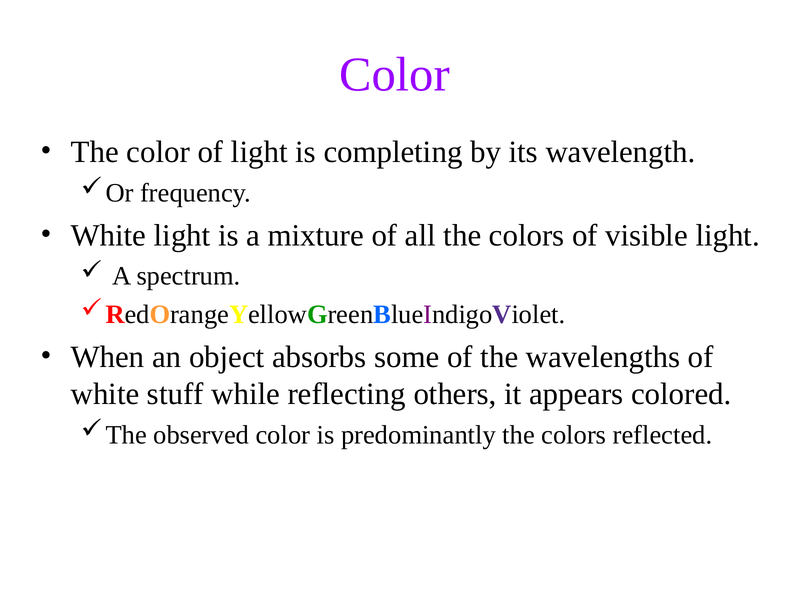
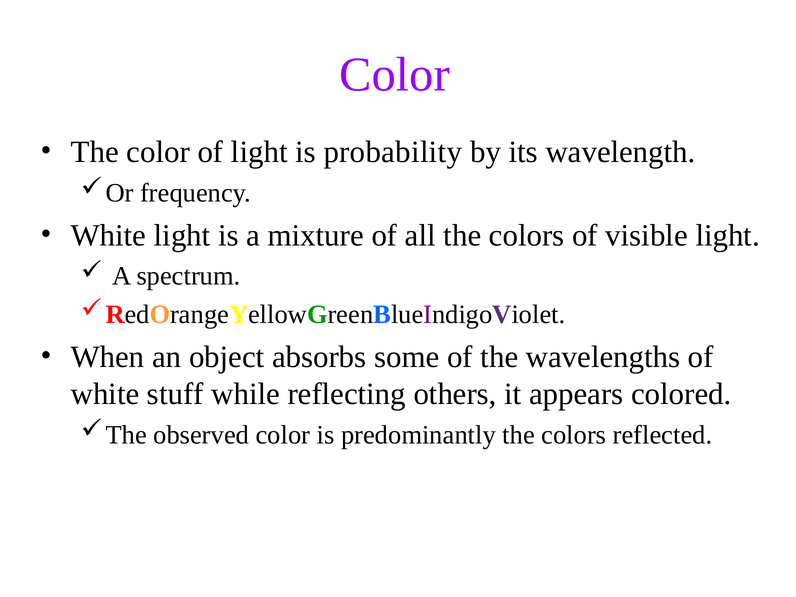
completing: completing -> probability (393, 152)
